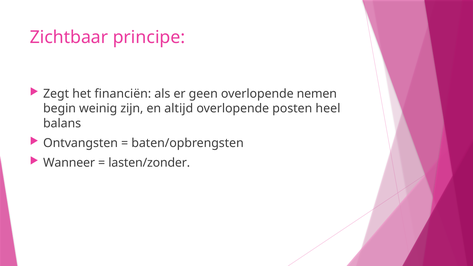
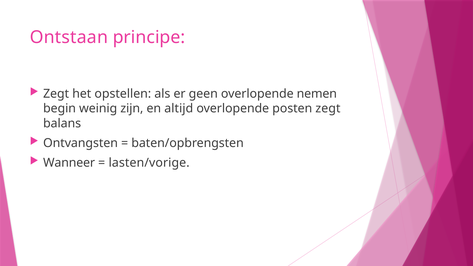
Zichtbaar: Zichtbaar -> Ontstaan (69, 37)
financiën: financiën -> opstellen (123, 94)
posten heel: heel -> zegt (328, 109)
lasten/zonder: lasten/zonder -> lasten/vorige (149, 163)
